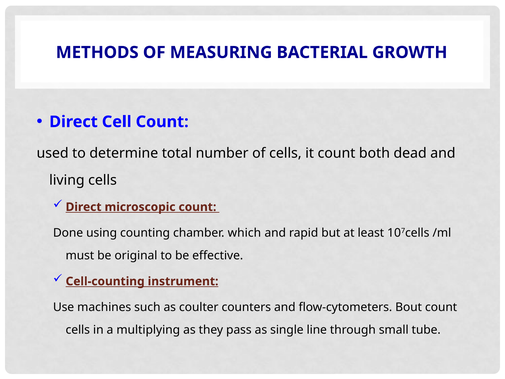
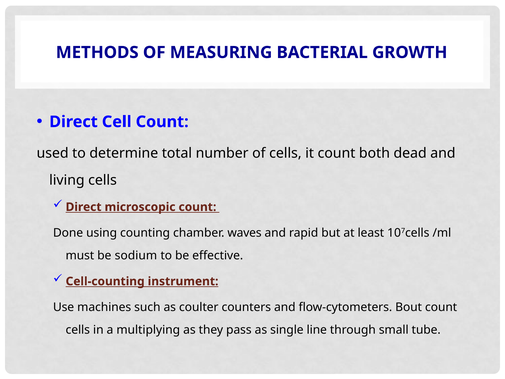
which: which -> waves (245, 233)
original: original -> sodium (136, 255)
